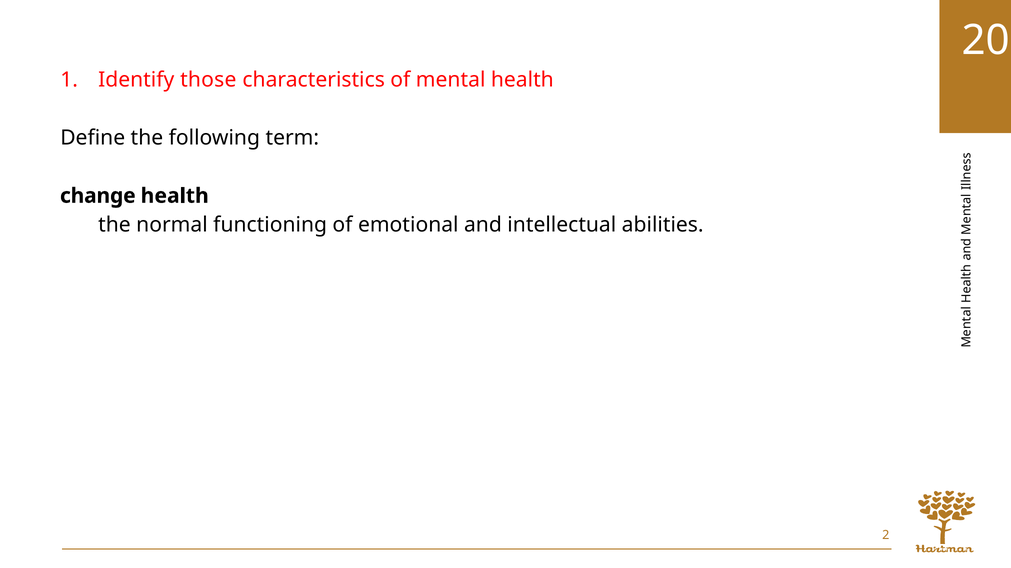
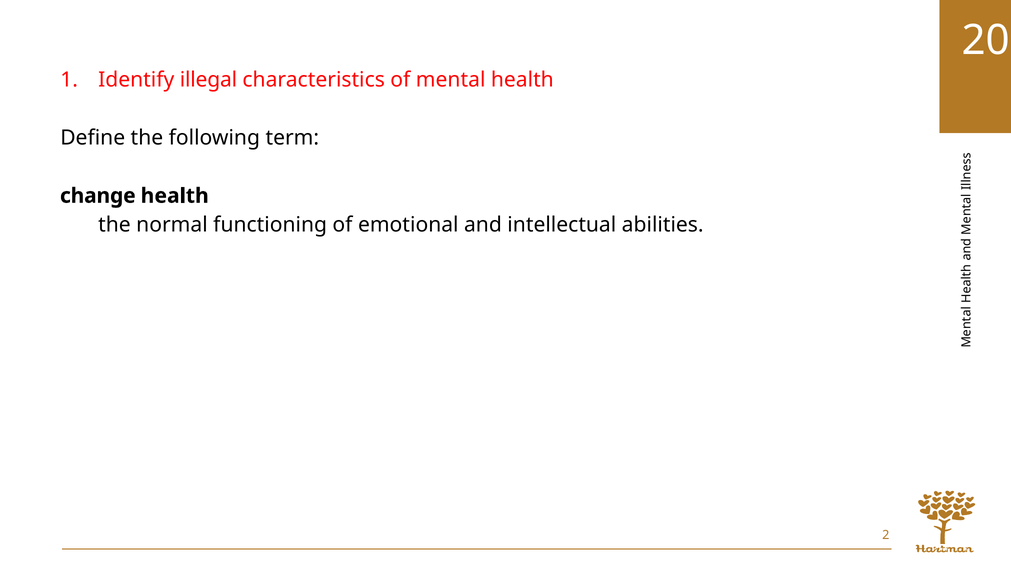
those: those -> illegal (208, 80)
